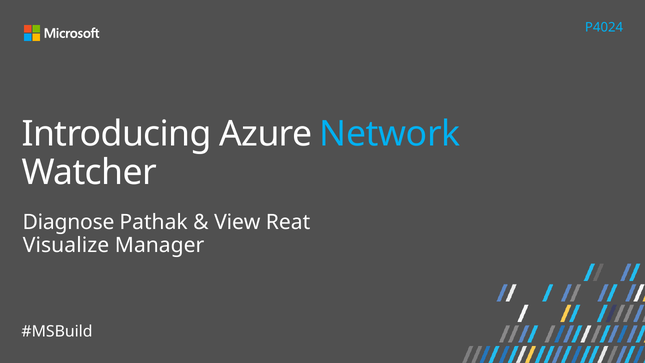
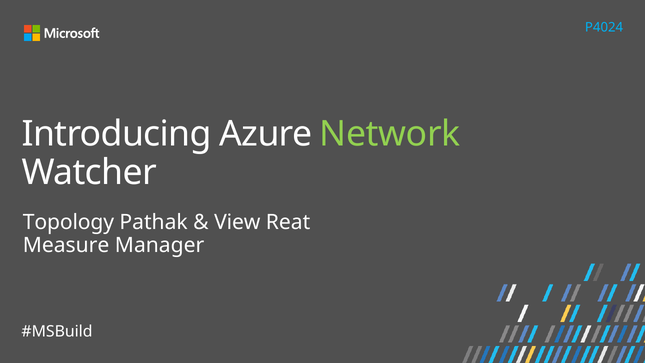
Network colour: light blue -> light green (390, 134)
Diagnose: Diagnose -> Topology (68, 222)
Visualize: Visualize -> Measure (66, 245)
